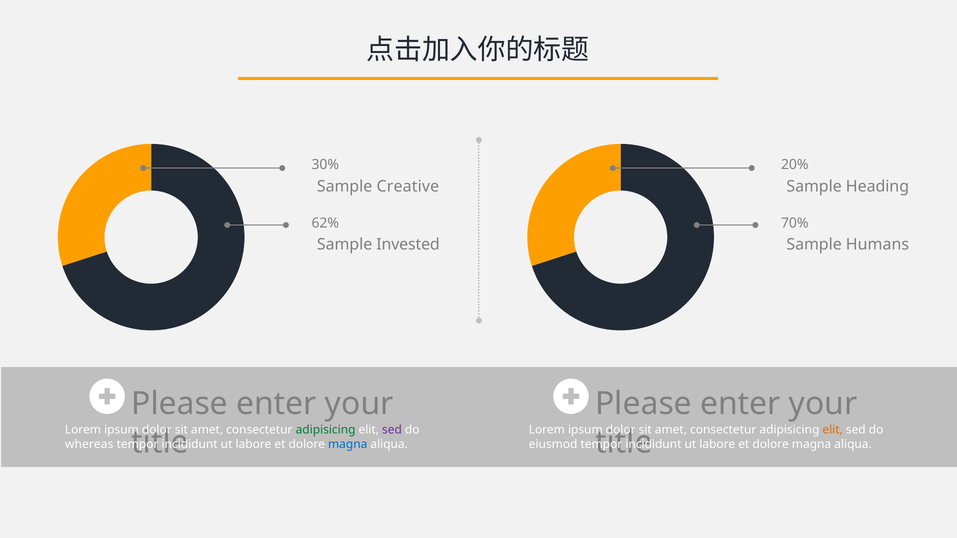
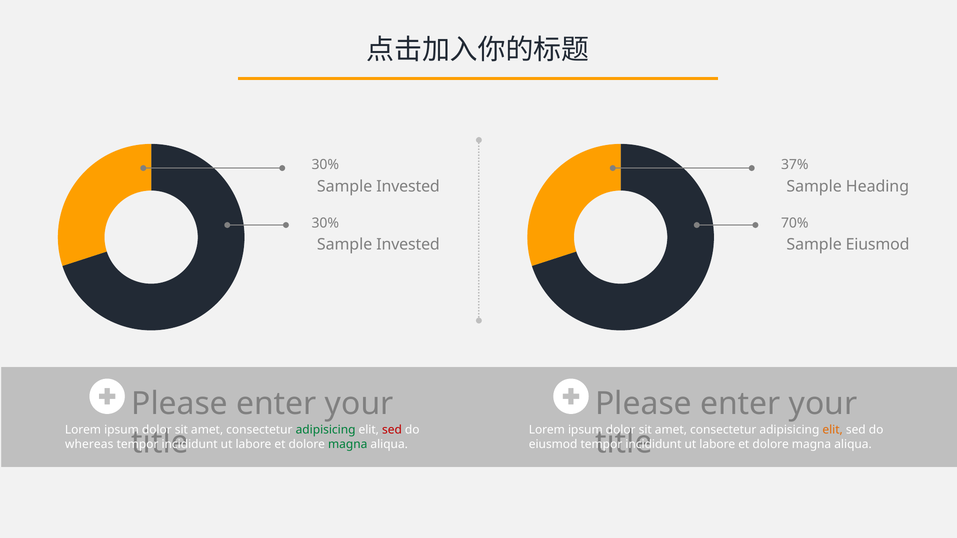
20%: 20% -> 37% (795, 165)
Creative: Creative -> Invested (408, 187)
62%: 62% -> 30% (325, 223)
Sample Humans: Humans -> Eiusmod (878, 245)
sed colour: purple -> red (392, 430)
magna colour: blue -> green (348, 445)
